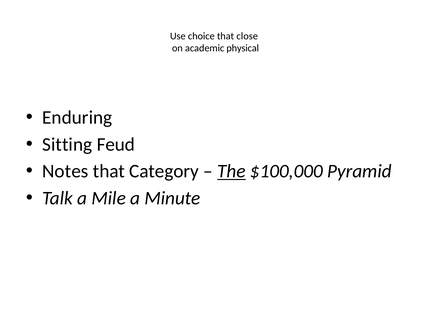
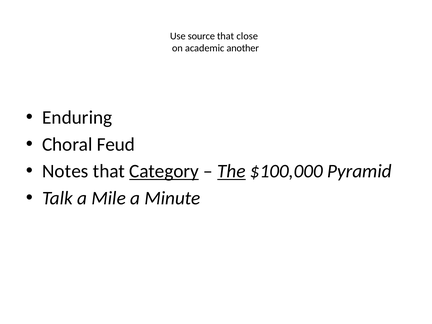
choice: choice -> source (201, 36)
physical: physical -> another (243, 48)
Sitting: Sitting -> Choral (67, 144)
Category underline: none -> present (164, 171)
